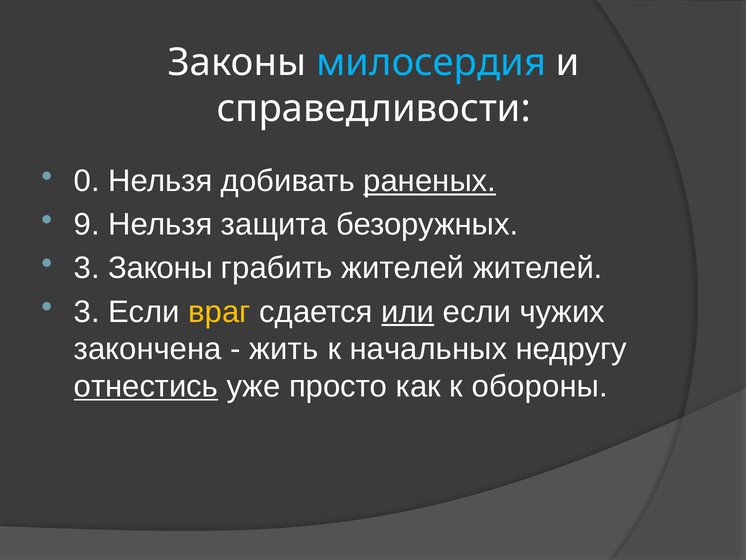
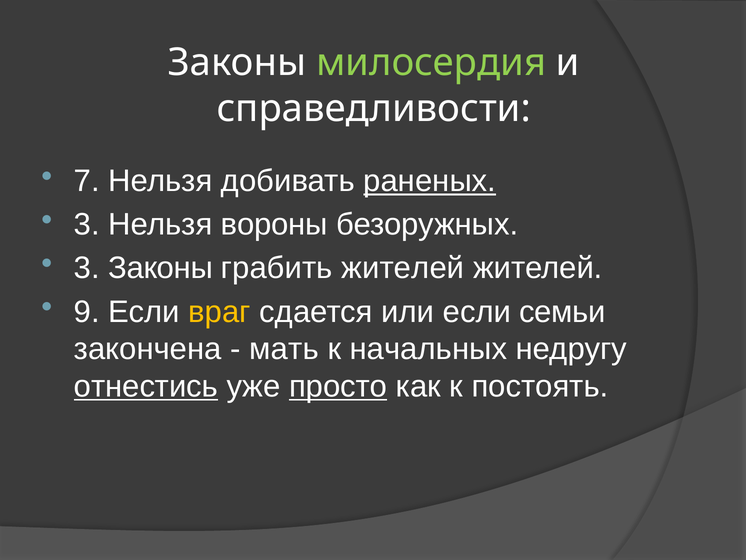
милосердия colour: light blue -> light green (431, 62)
0: 0 -> 7 (87, 181)
9: 9 -> 3 (87, 224)
защита: защита -> вороны (274, 224)
3: 3 -> 9 (87, 311)
или underline: present -> none (408, 311)
чужих: чужих -> семьи (562, 311)
жить: жить -> мать (284, 349)
просто underline: none -> present (338, 386)
обороны: обороны -> постоять (540, 386)
